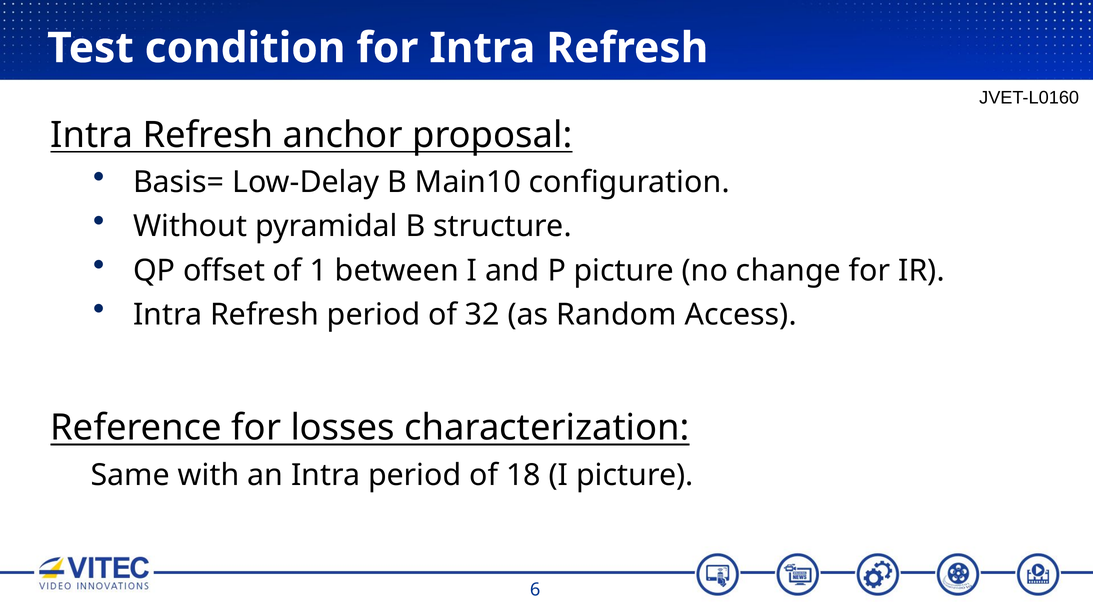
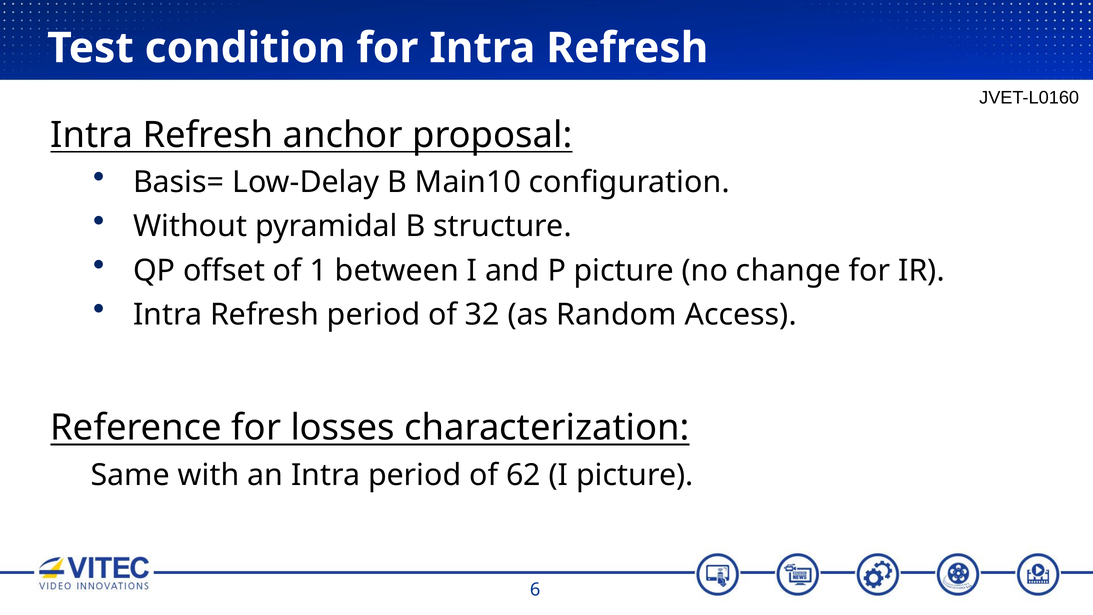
18: 18 -> 62 (523, 475)
